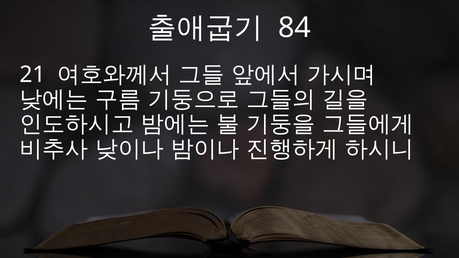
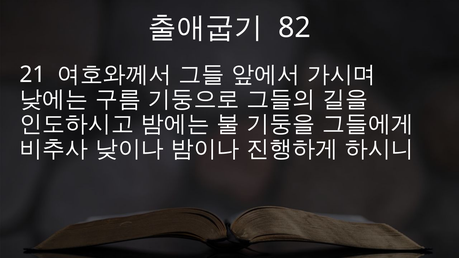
84: 84 -> 82 (295, 28)
